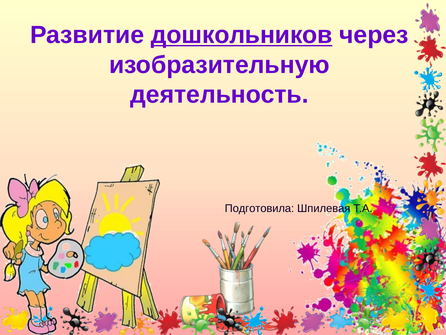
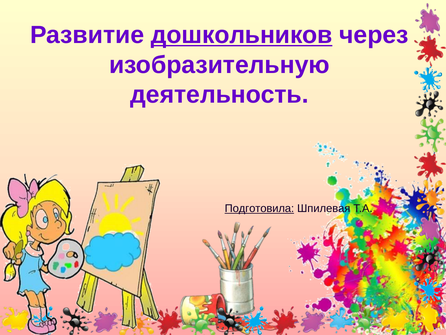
Подготовила underline: none -> present (259, 208)
